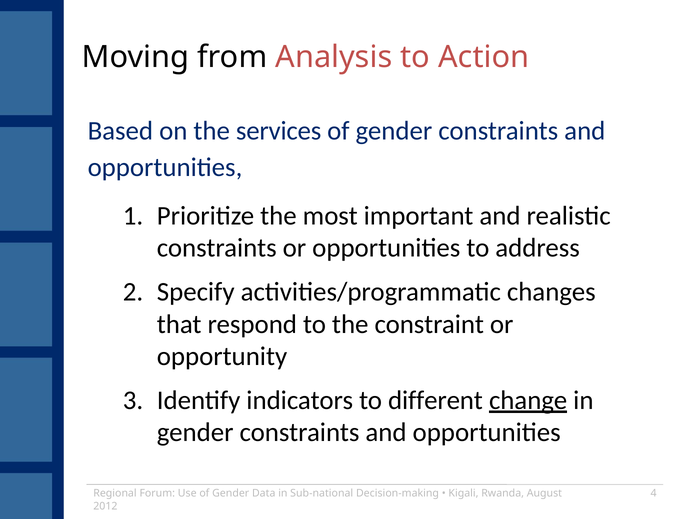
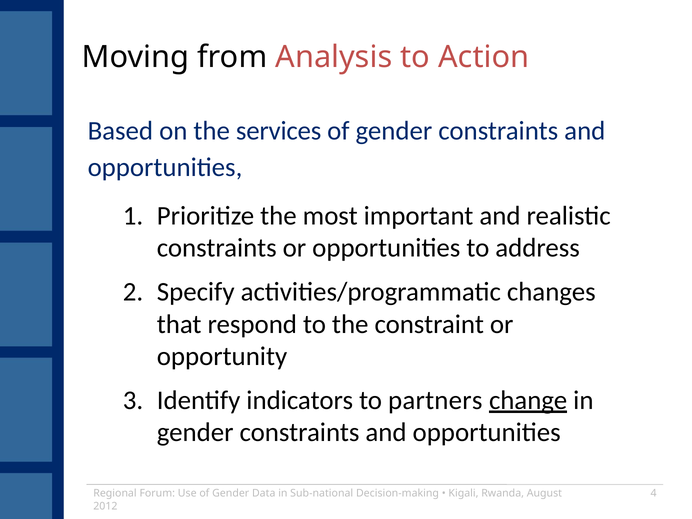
different: different -> partners (435, 400)
